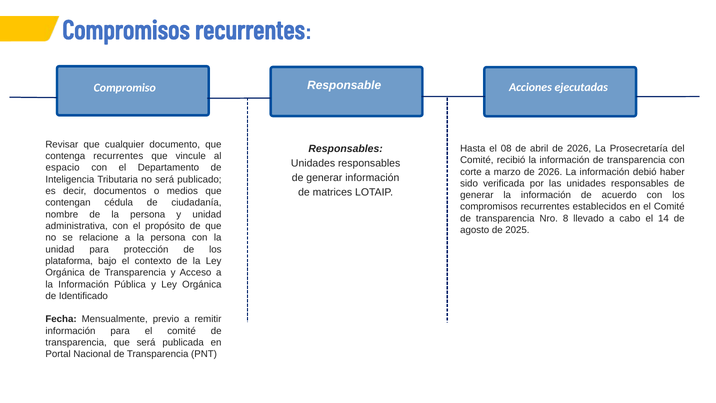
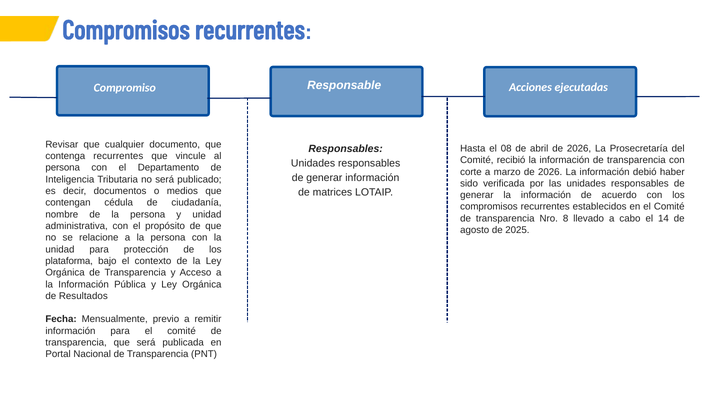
espacio: espacio -> persona (63, 168)
Identificado: Identificado -> Resultados (83, 296)
